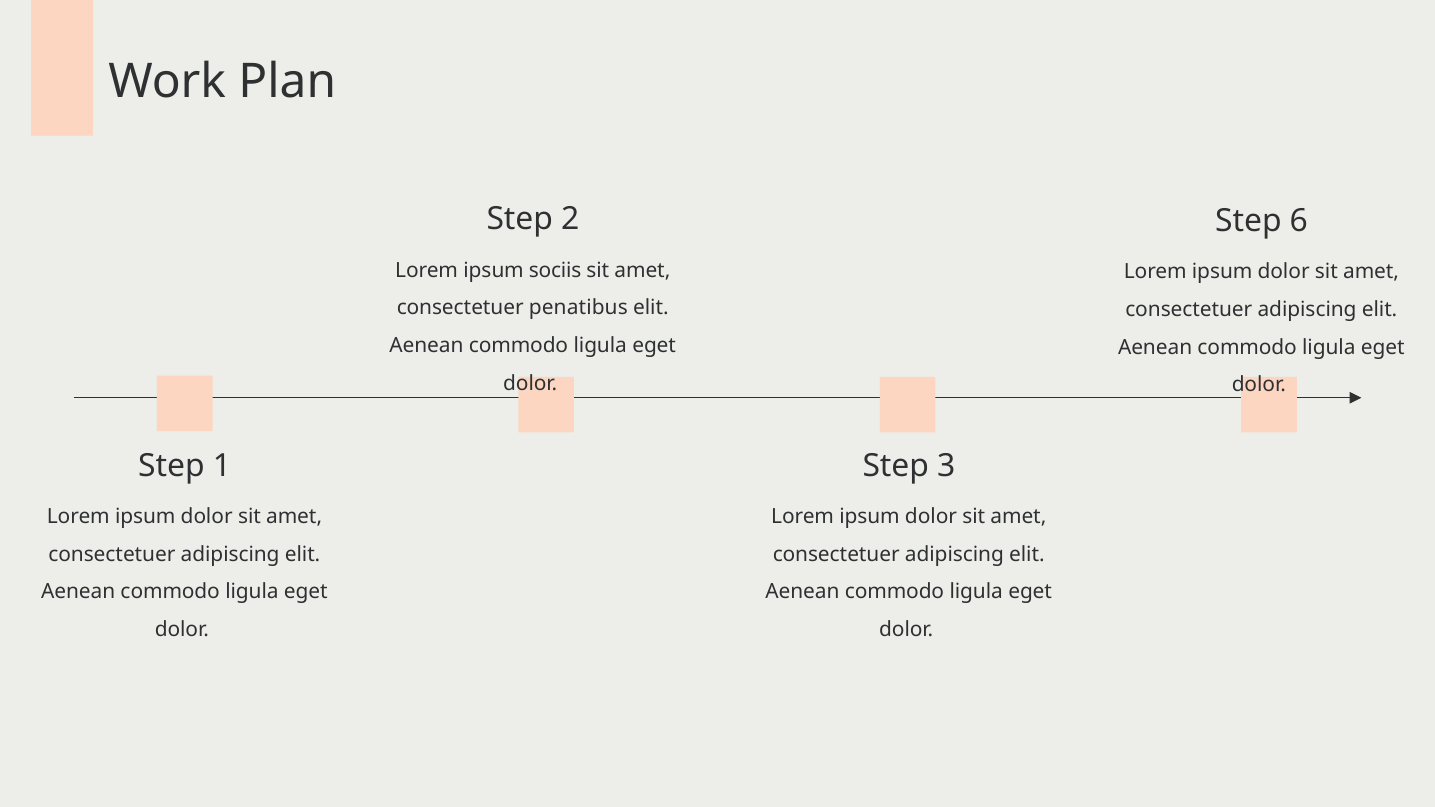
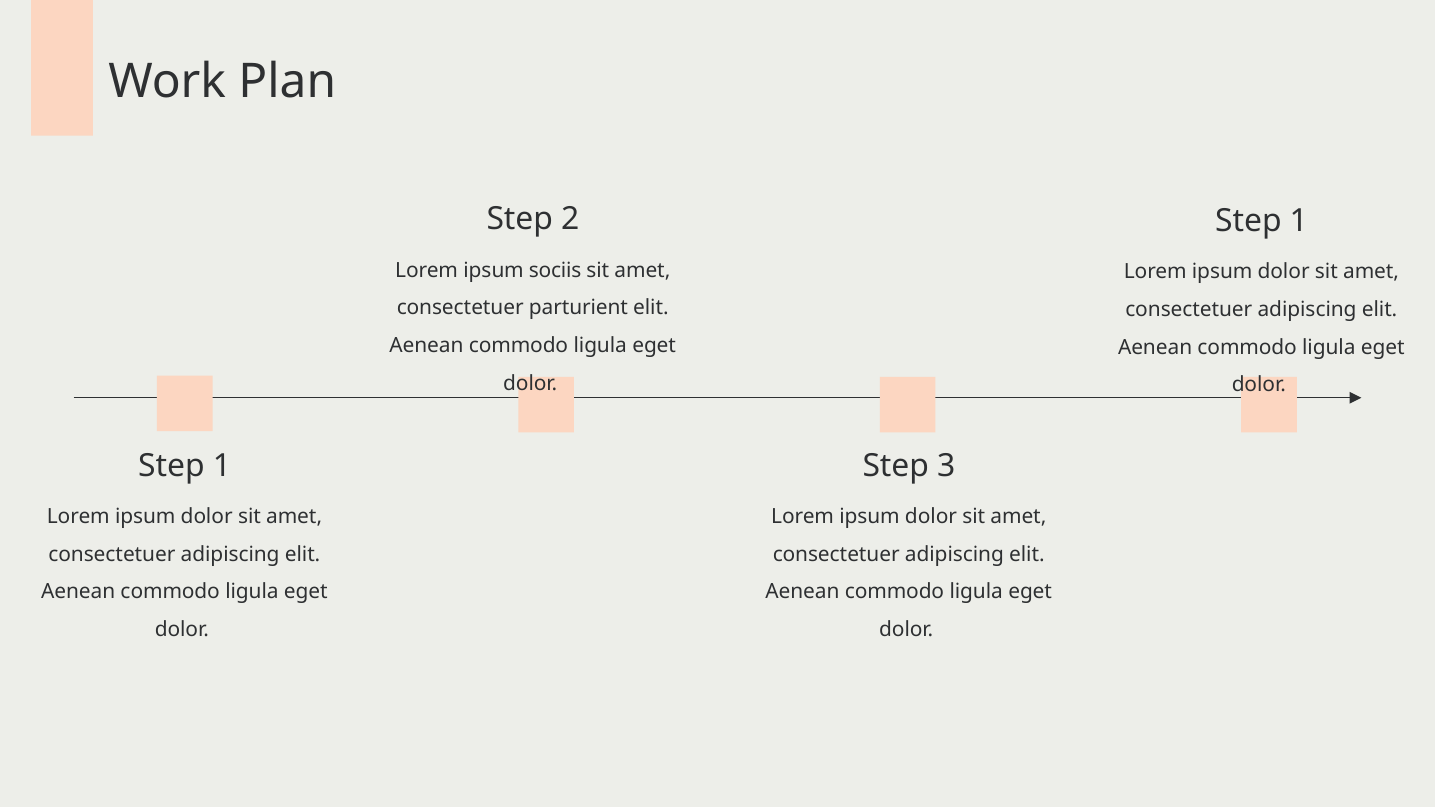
6: 6 -> 1 (1299, 221)
penatibus: penatibus -> parturient (578, 308)
